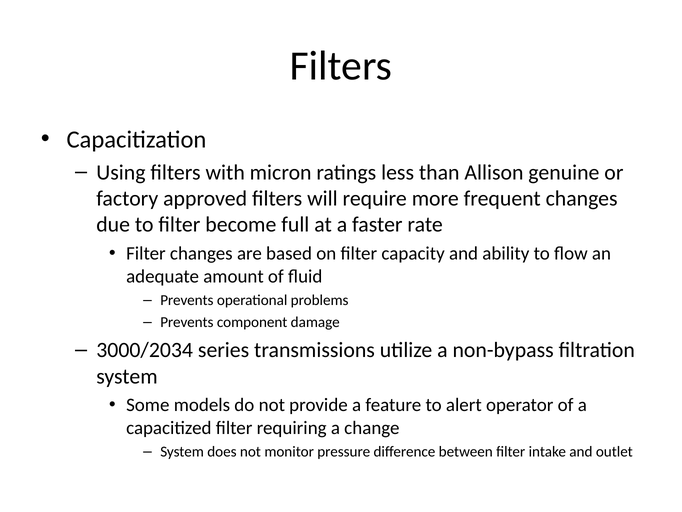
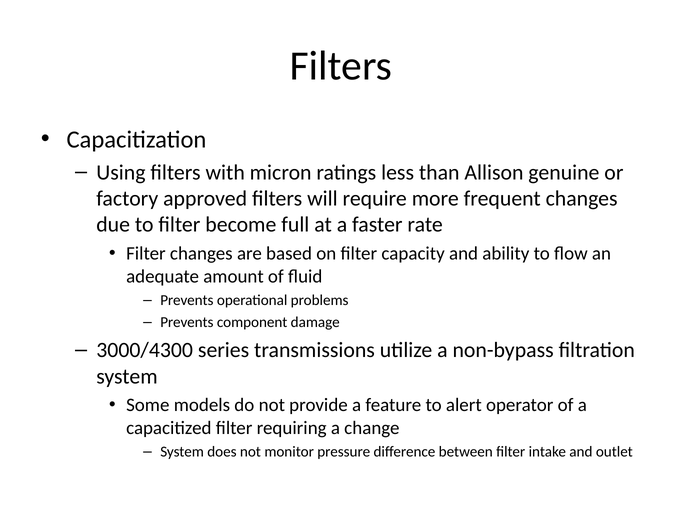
3000/2034: 3000/2034 -> 3000/4300 (145, 350)
